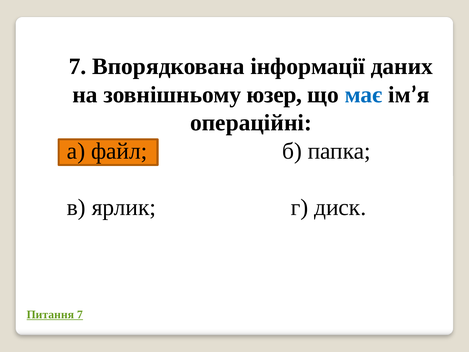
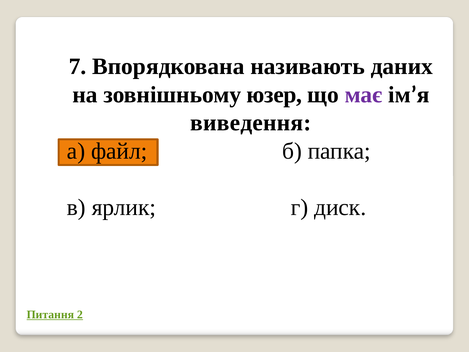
інформації: інформації -> називають (308, 67)
має colour: blue -> purple (364, 95)
операційні: операційні -> виведення (251, 123)
Питання 7: 7 -> 2 (80, 314)
